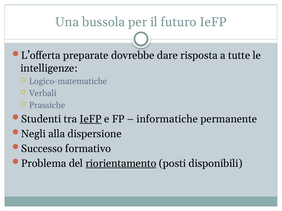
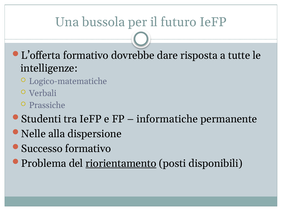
L’offerta preparate: preparate -> formativo (86, 56)
IeFP underline: present -> none (91, 119)
Negli: Negli -> Nelle (33, 134)
